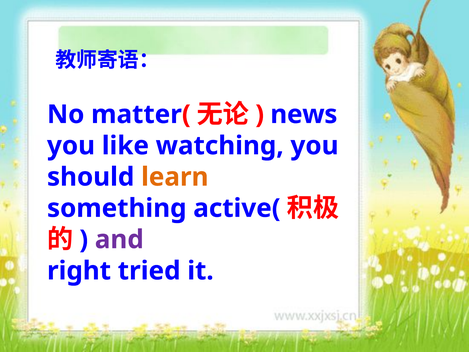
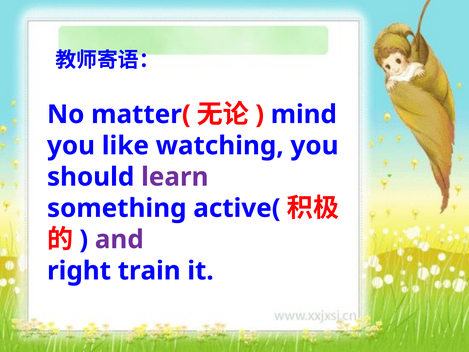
news: news -> mind (304, 114)
learn colour: orange -> purple (175, 177)
tried: tried -> train (149, 271)
